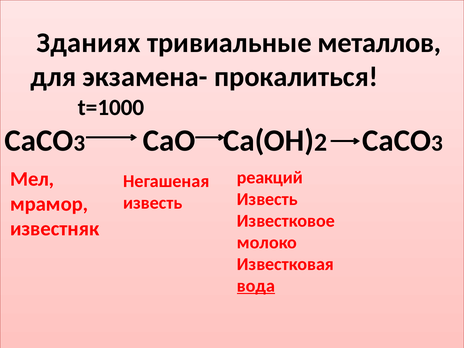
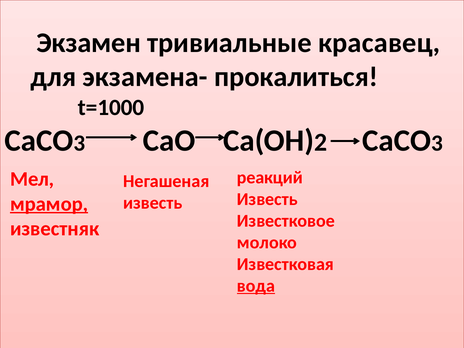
Зданиях: Зданиях -> Экзамен (89, 43)
металлов: металлов -> красавец (379, 43)
мрамор underline: none -> present (49, 204)
